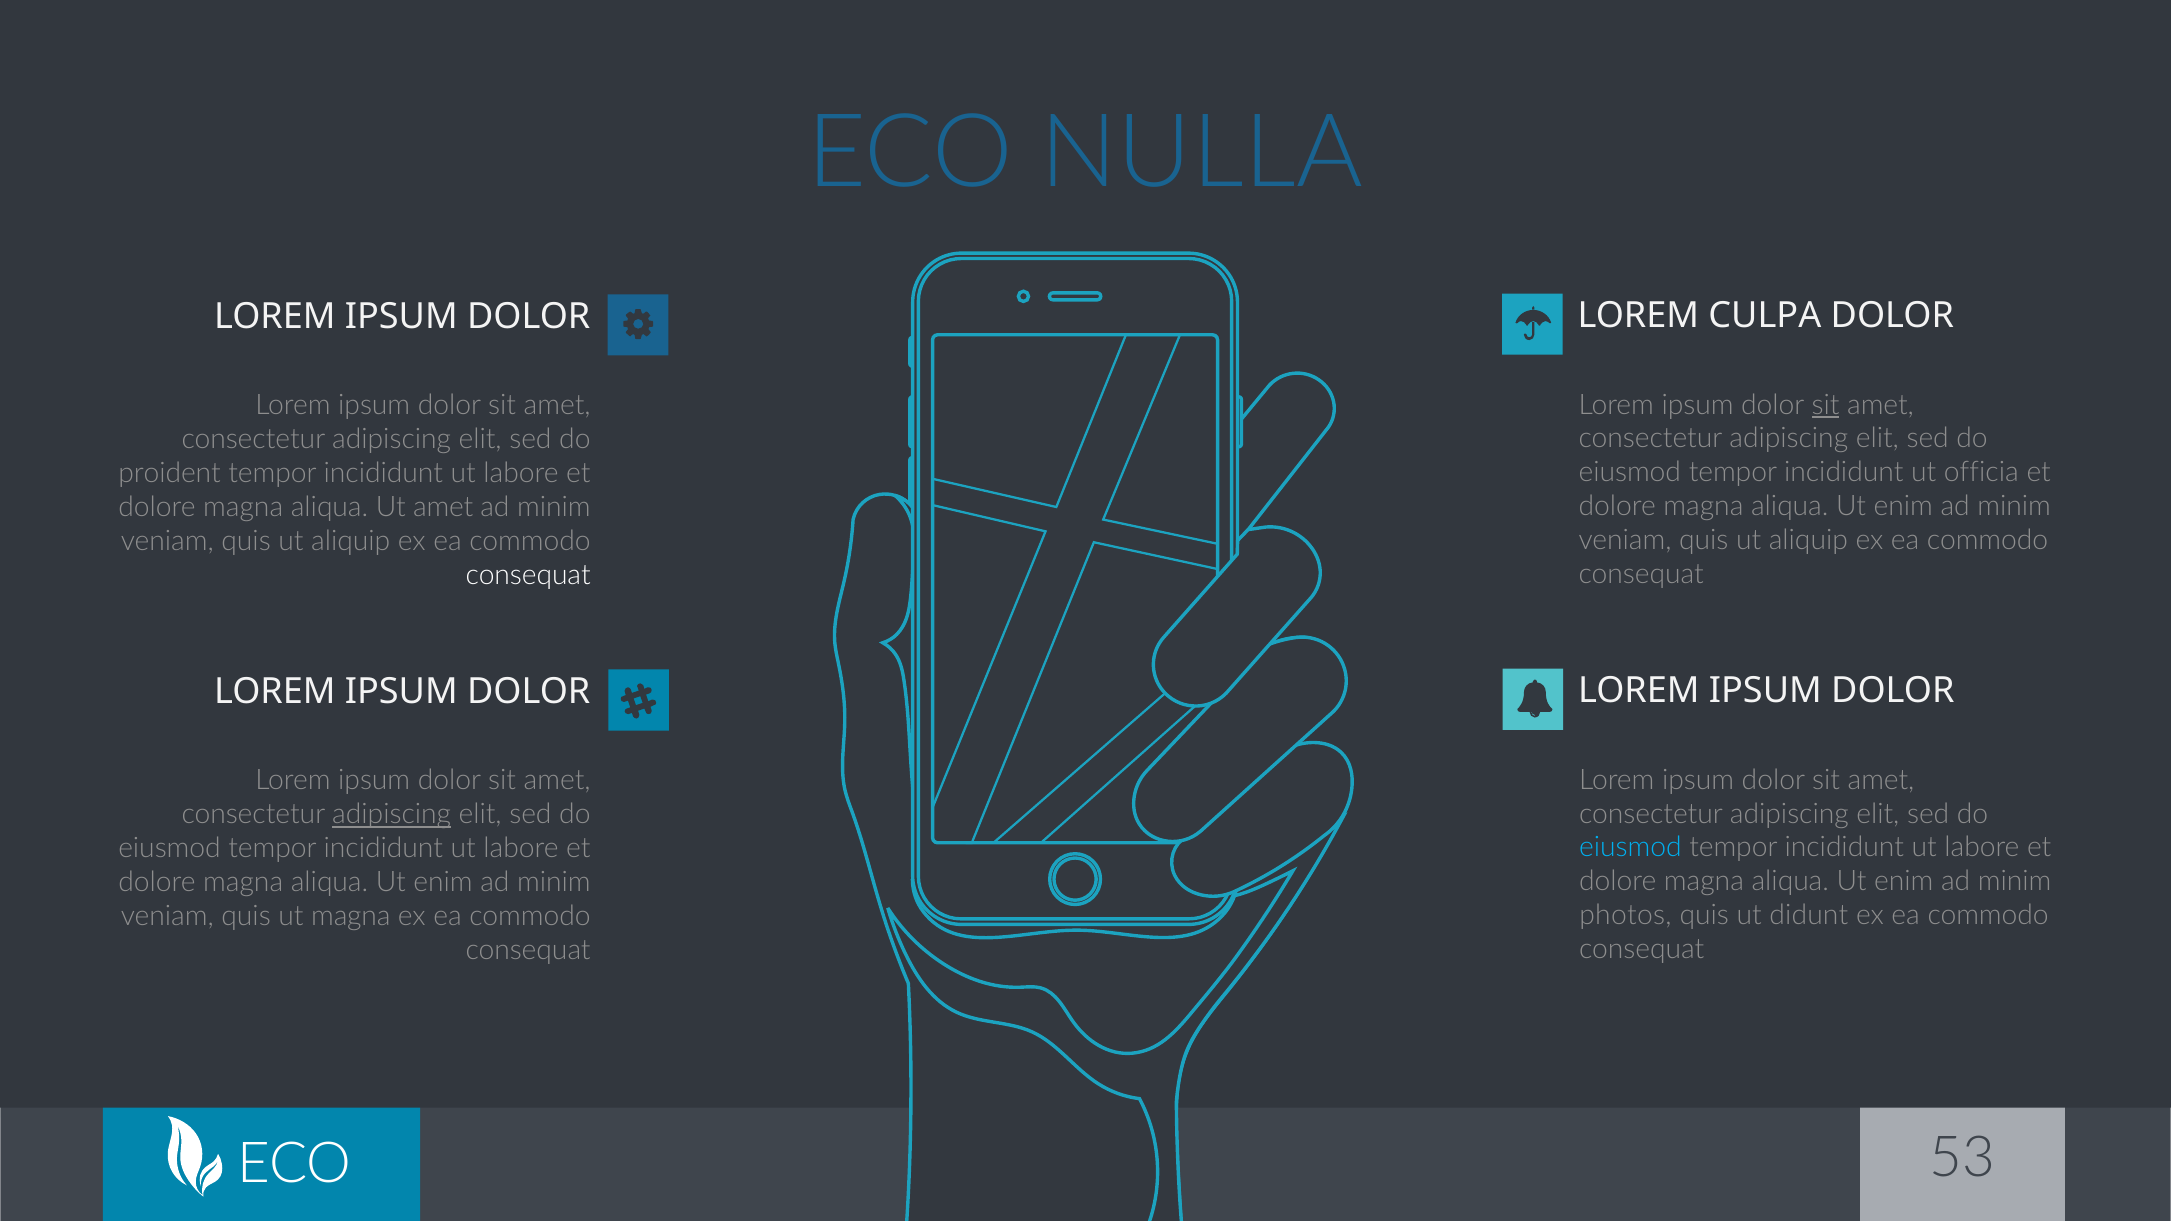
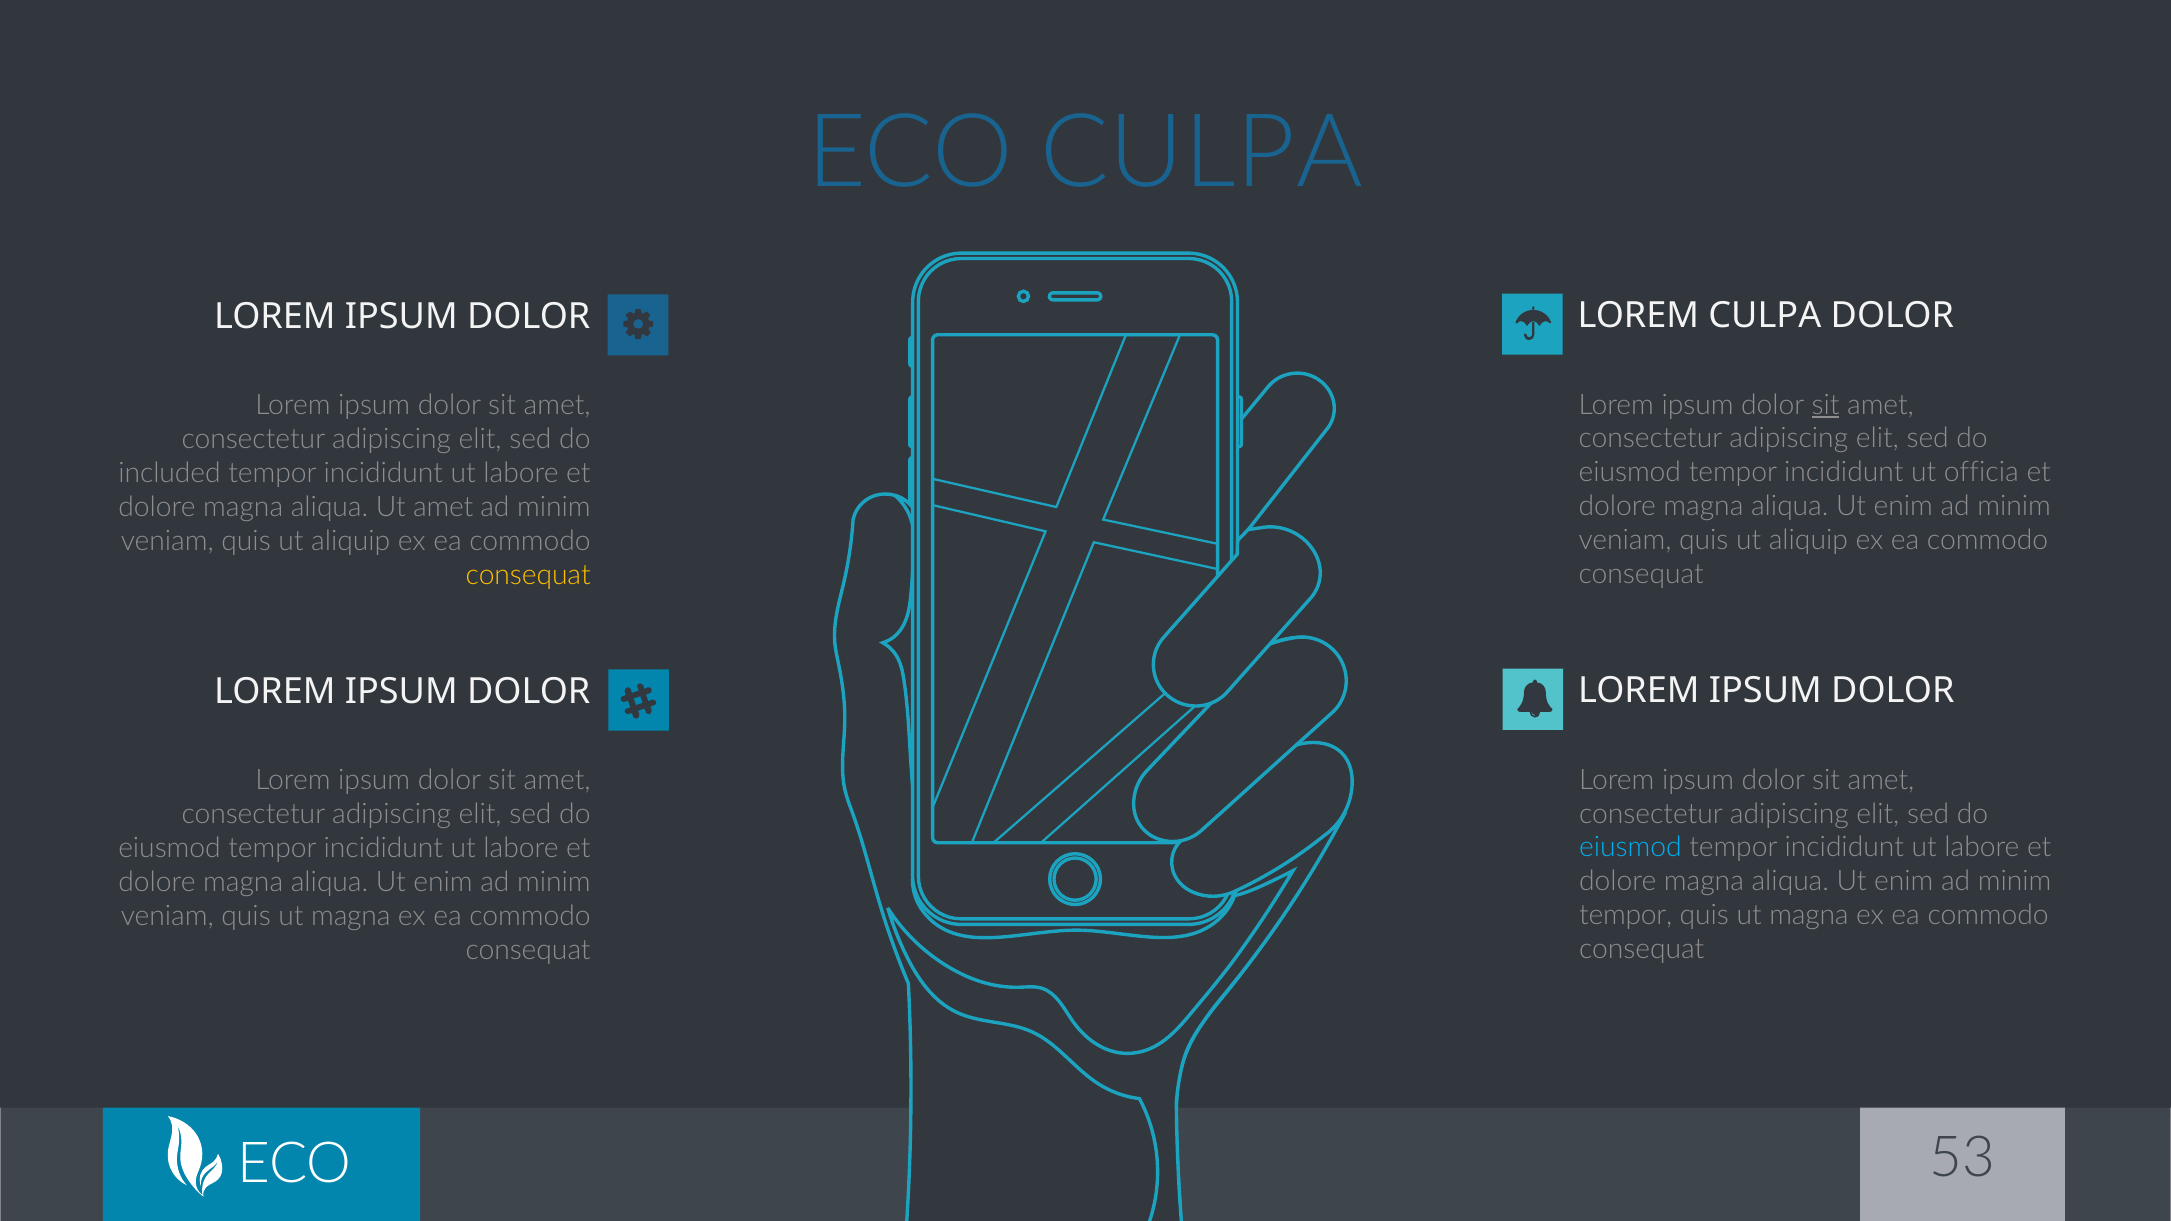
ECO NULLA: NULLA -> CULPA (1202, 153)
proident: proident -> included (170, 473)
consequat colour: white -> yellow (528, 575)
adipiscing underline: present -> none (392, 815)
photos: photos -> tempor (1626, 916)
didunt: didunt -> magna (1809, 916)
